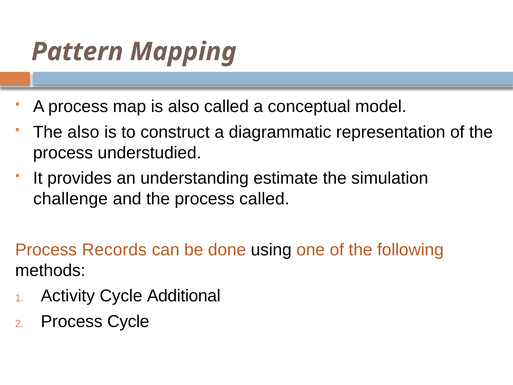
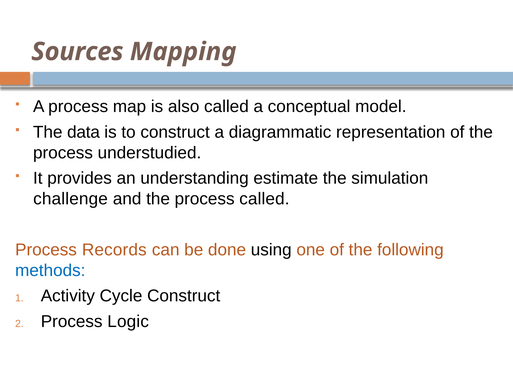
Pattern: Pattern -> Sources (77, 52)
The also: also -> data (84, 132)
methods colour: black -> blue (50, 270)
Cycle Additional: Additional -> Construct (184, 296)
Process Cycle: Cycle -> Logic (128, 321)
